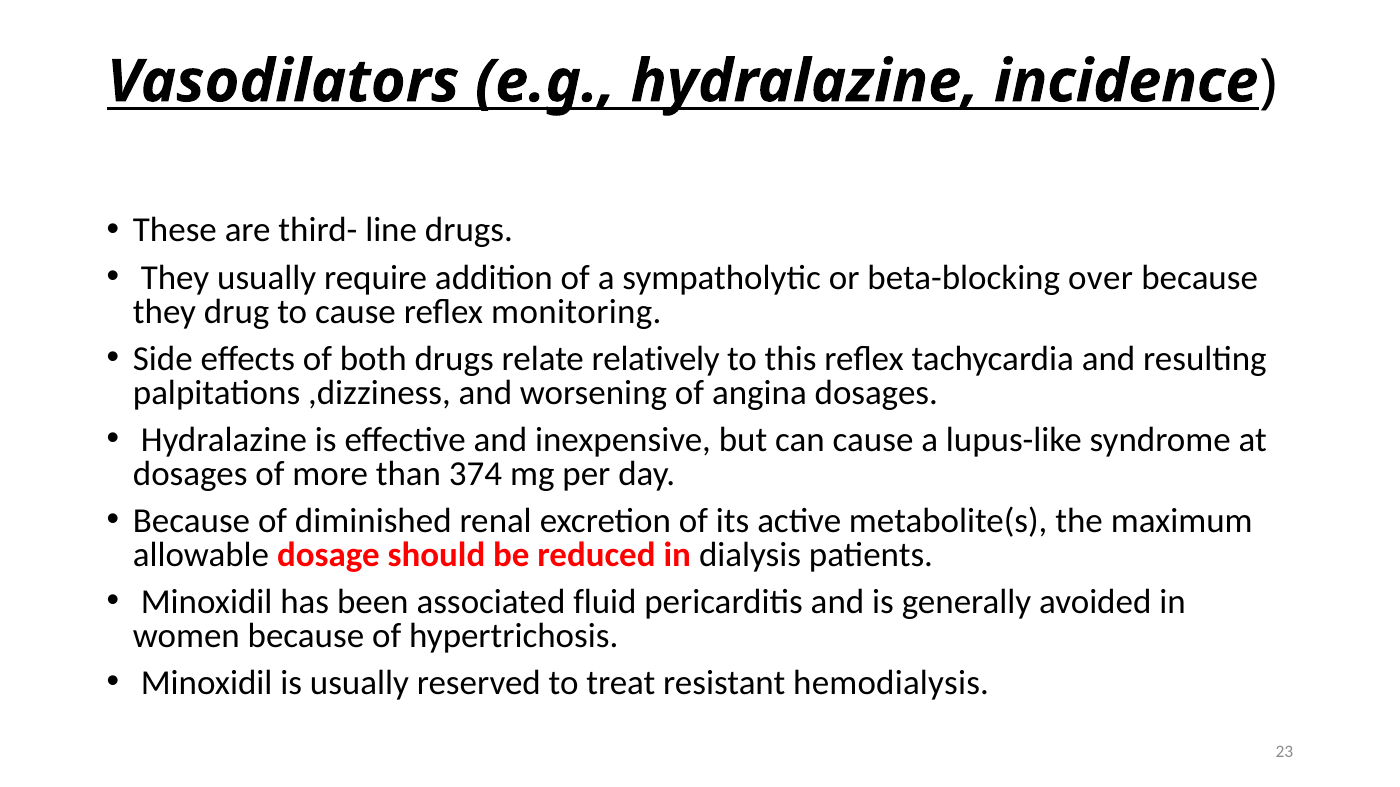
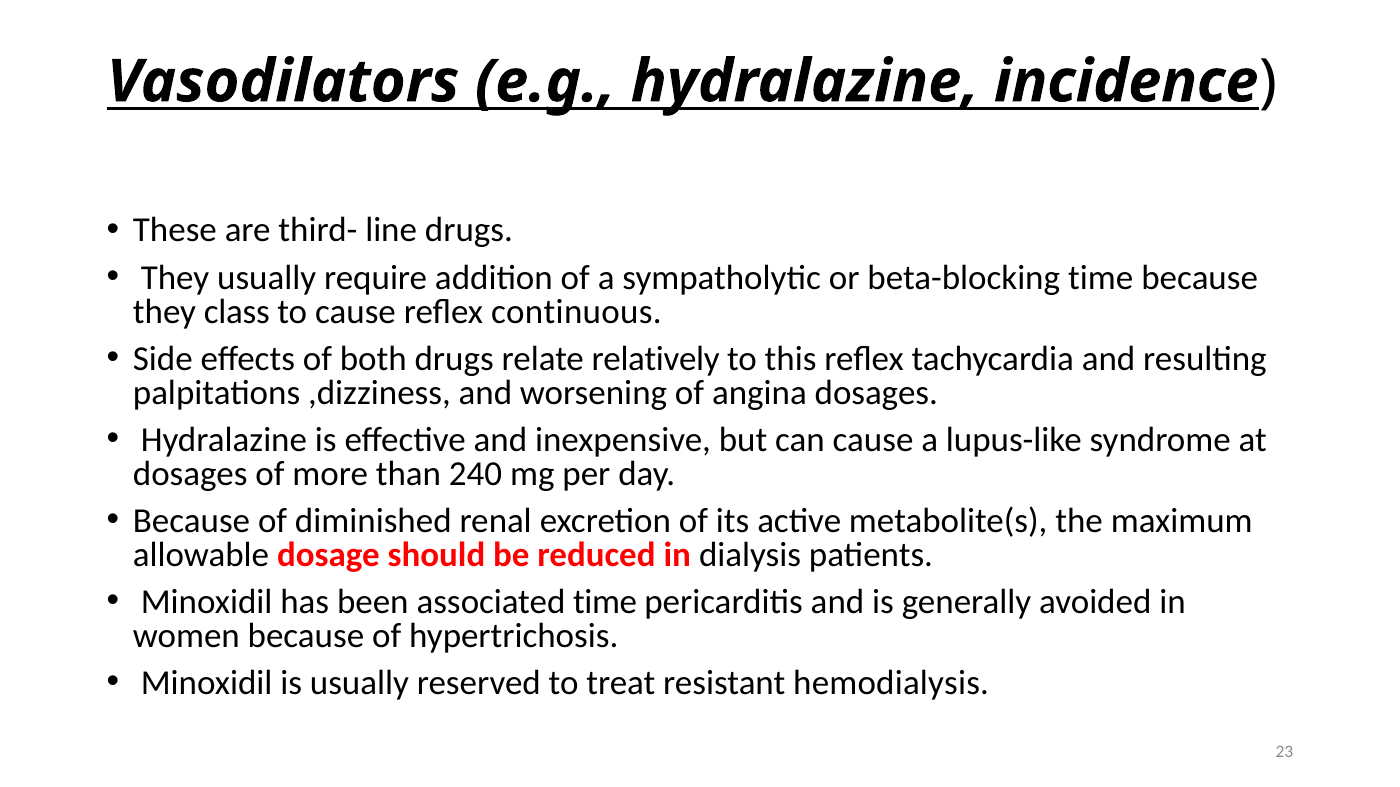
beta-blocking over: over -> time (1101, 278)
drug: drug -> class (237, 312)
monitoring: monitoring -> continuous (576, 312)
374: 374 -> 240 (476, 474)
associated fluid: fluid -> time (605, 602)
